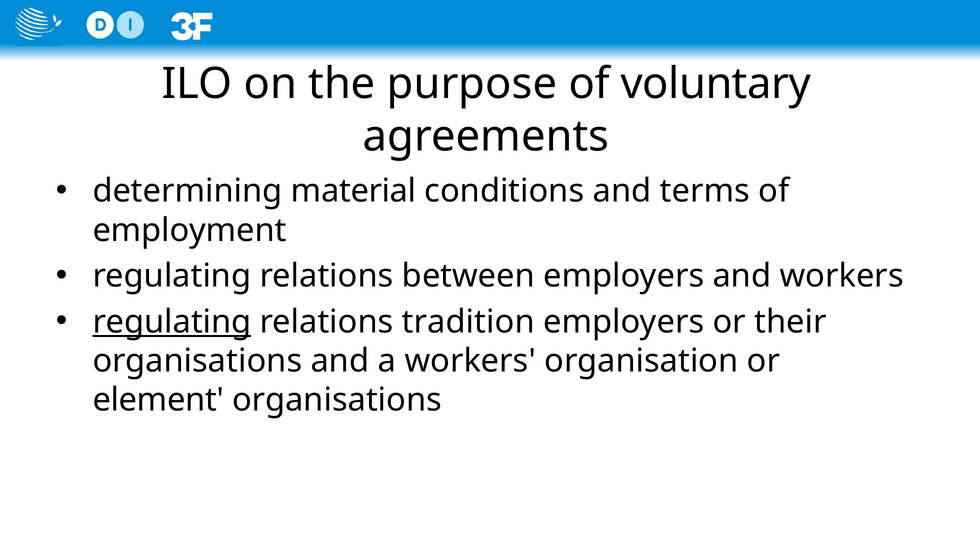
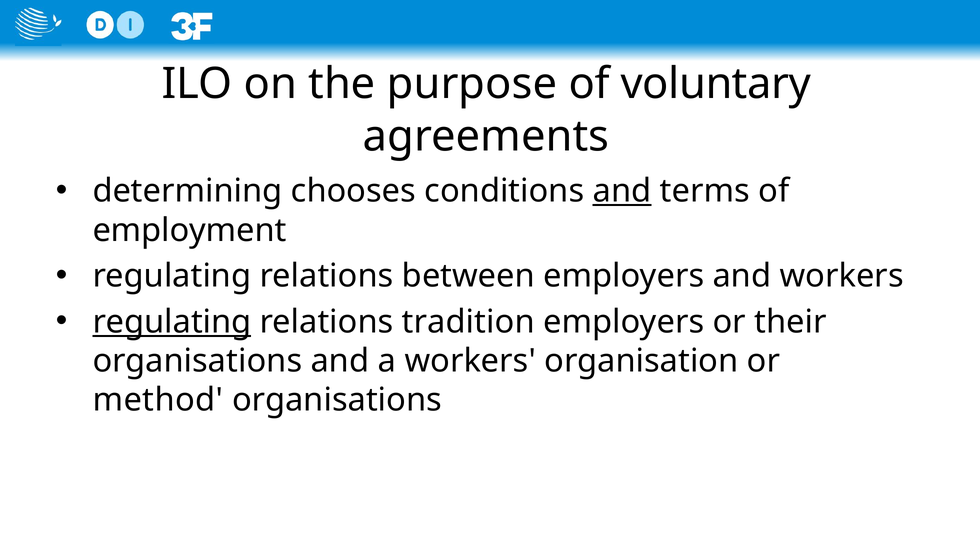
material: material -> chooses (353, 191)
and underline: none -> present (622, 191)
element: element -> method (158, 400)
